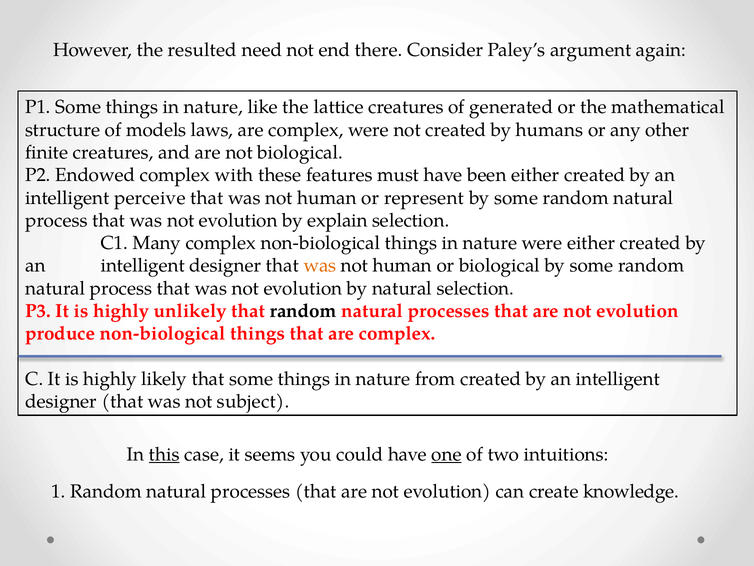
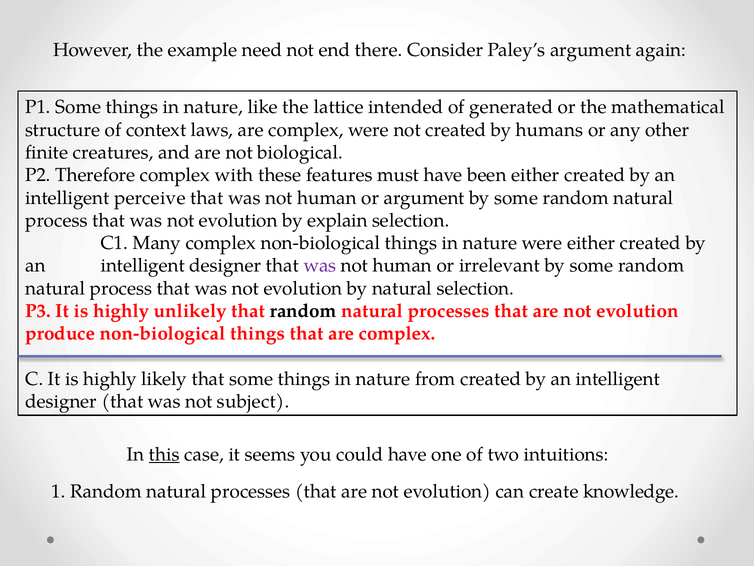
resulted: resulted -> example (202, 50)
lattice creatures: creatures -> intended (406, 107)
models: models -> context (156, 130)
Endowed: Endowed -> Therefore (95, 175)
or represent: represent -> argument (424, 198)
was colour: orange -> purple (320, 265)
or biological: biological -> irrelevant (499, 265)
one underline: present -> none (446, 454)
